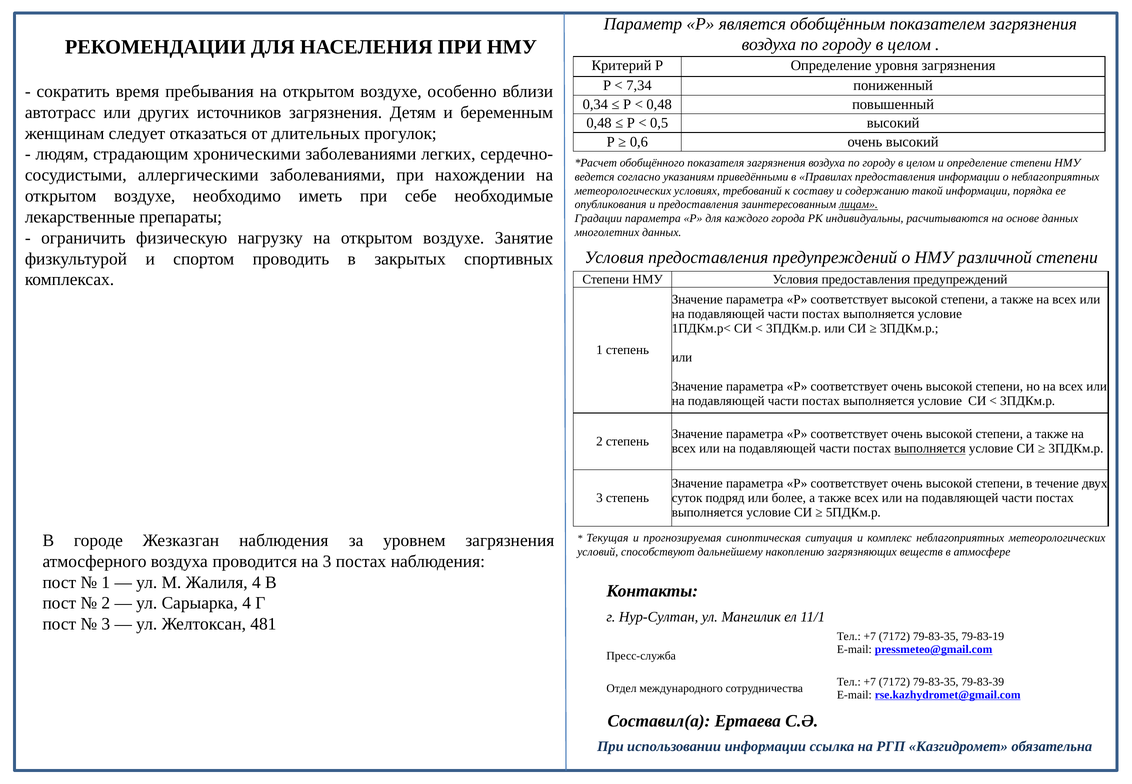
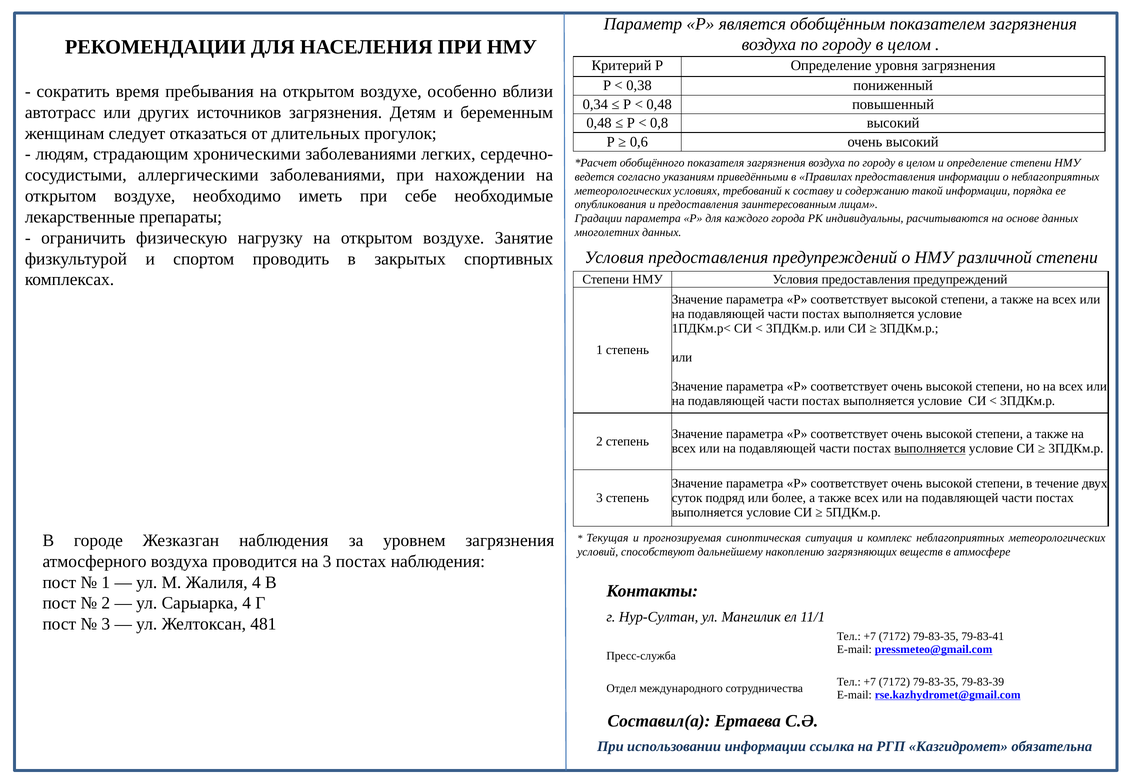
7,34: 7,34 -> 0,38 (639, 86)
0,5: 0,5 -> 0,8 (659, 123)
лицам underline: present -> none (858, 205)
79-83-19: 79-83-19 -> 79-83-41 (983, 636)
